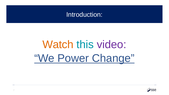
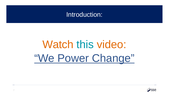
video colour: purple -> orange (112, 45)
